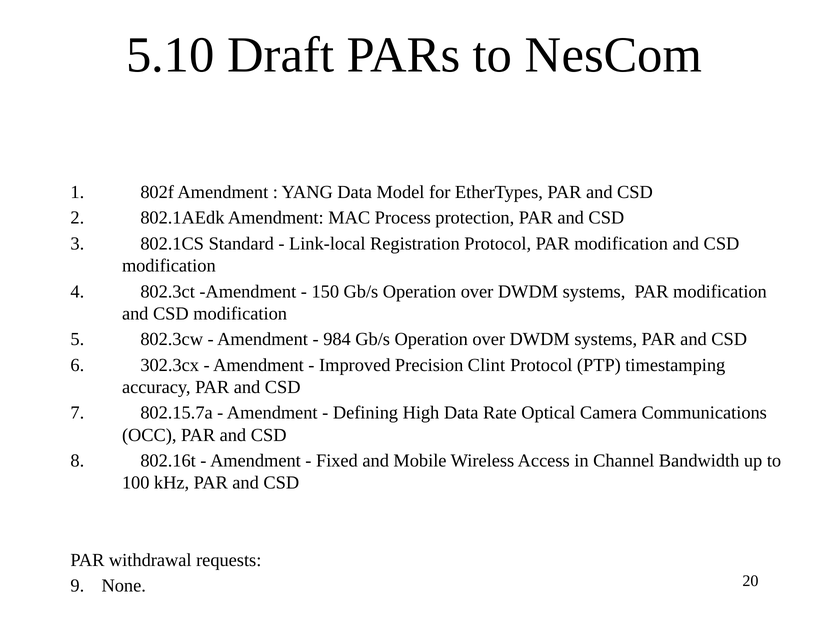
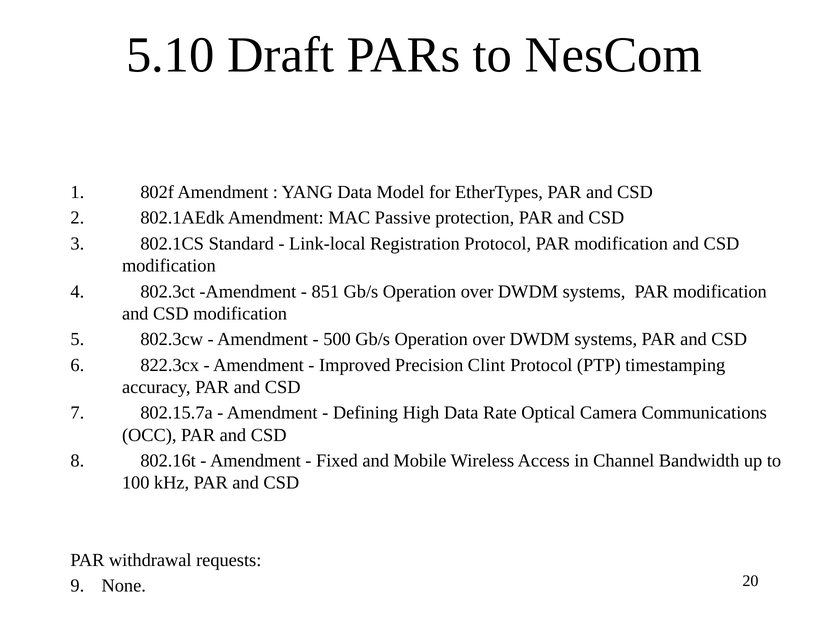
Process: Process -> Passive (403, 218)
150: 150 -> 851 (325, 292)
984: 984 -> 500 (337, 340)
302.3cx: 302.3cx -> 822.3cx (170, 366)
